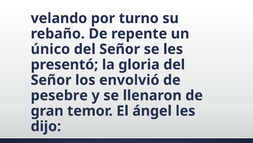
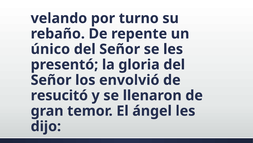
pesebre: pesebre -> resucitó (59, 95)
